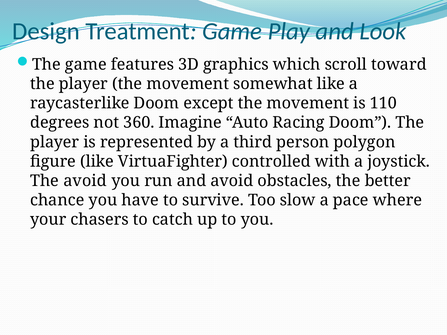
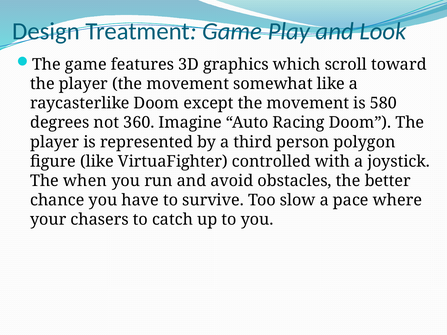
110: 110 -> 580 (383, 103)
The avoid: avoid -> when (85, 181)
